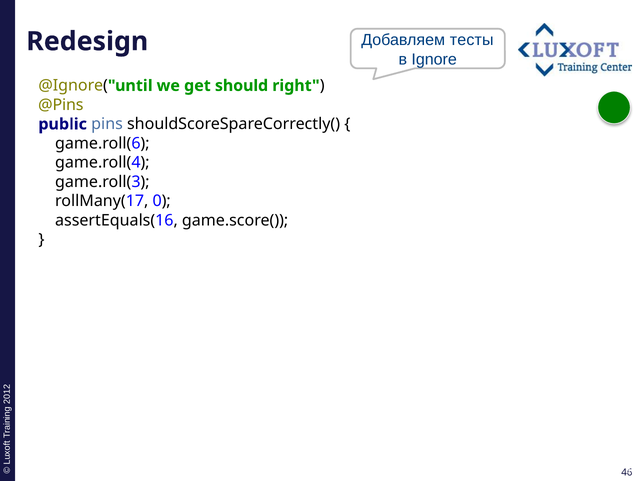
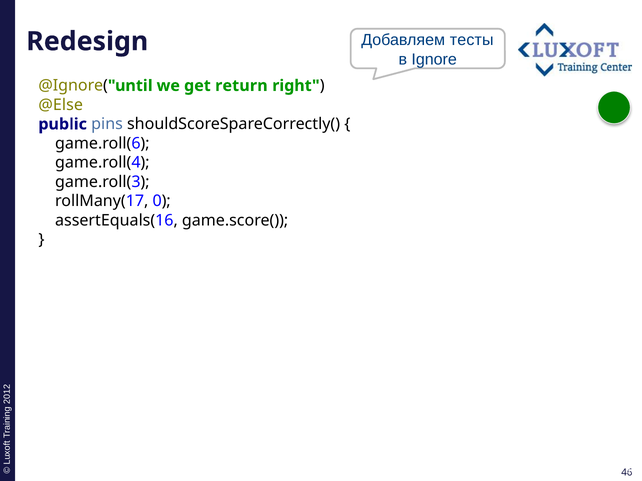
should: should -> return (241, 86)
@Pins: @Pins -> @Else (61, 105)
